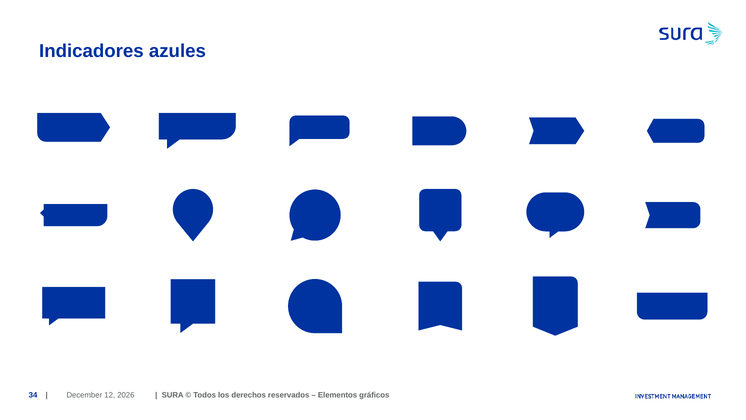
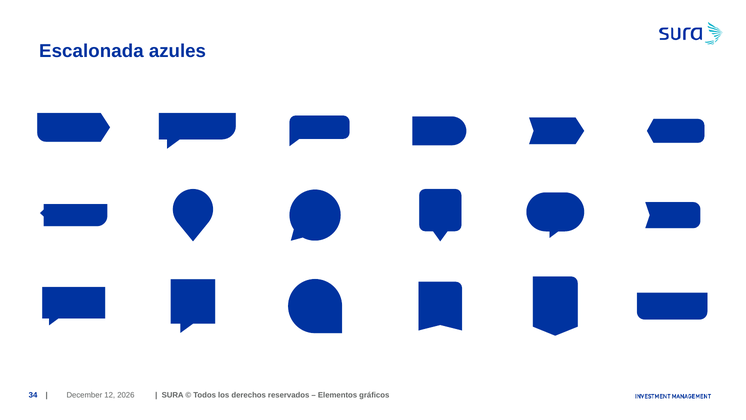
Indicadores: Indicadores -> Escalonada (91, 51)
